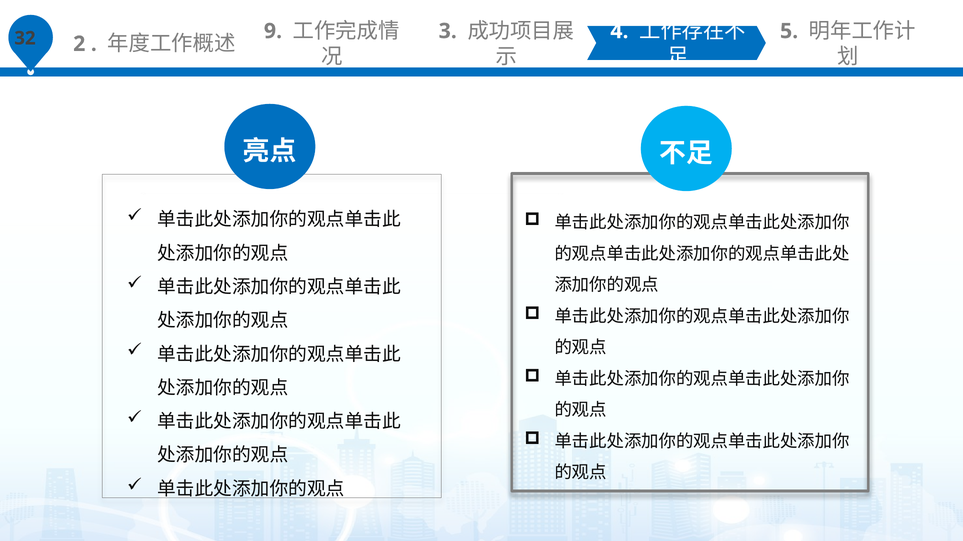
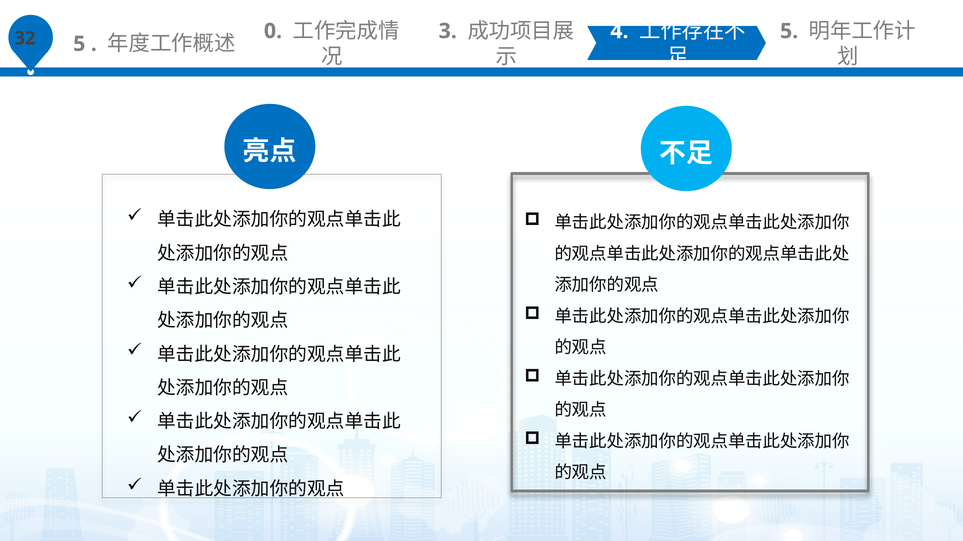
2: 2 -> 5 (79, 44)
9: 9 -> 0 (273, 31)
